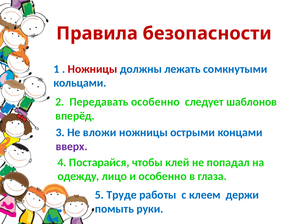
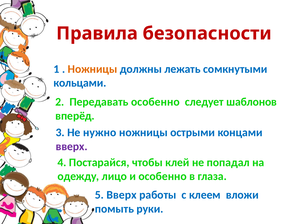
Ножницы colour: red -> orange (93, 69)
вложи: вложи -> нужно (100, 132)
5 Труде: Труде -> Вверх (122, 194)
держи: держи -> вложи (242, 194)
